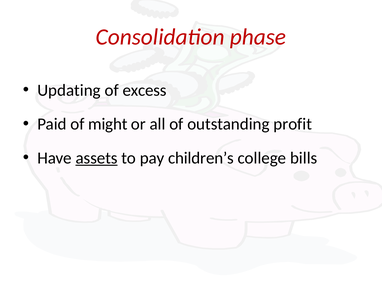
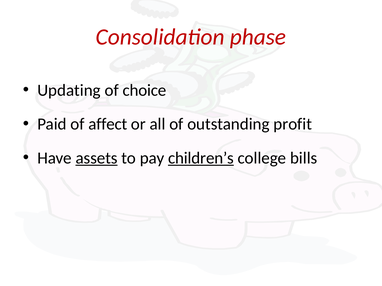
excess: excess -> choice (145, 90)
might: might -> affect (108, 124)
children’s underline: none -> present (201, 158)
